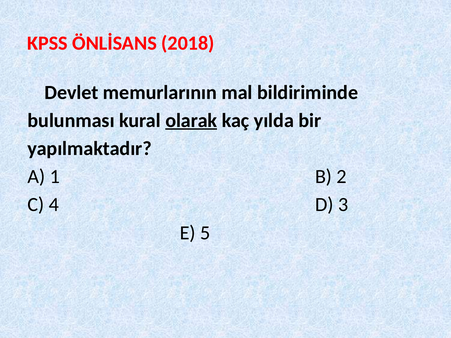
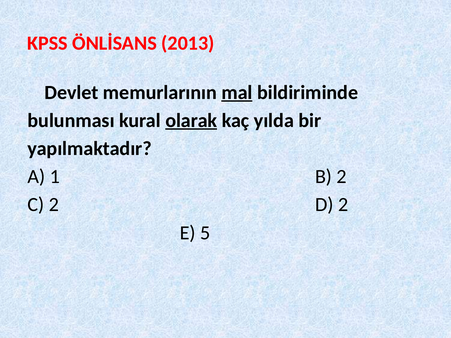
2018: 2018 -> 2013 (188, 43)
mal underline: none -> present (237, 92)
C 4: 4 -> 2 (54, 205)
D 3: 3 -> 2 (343, 205)
